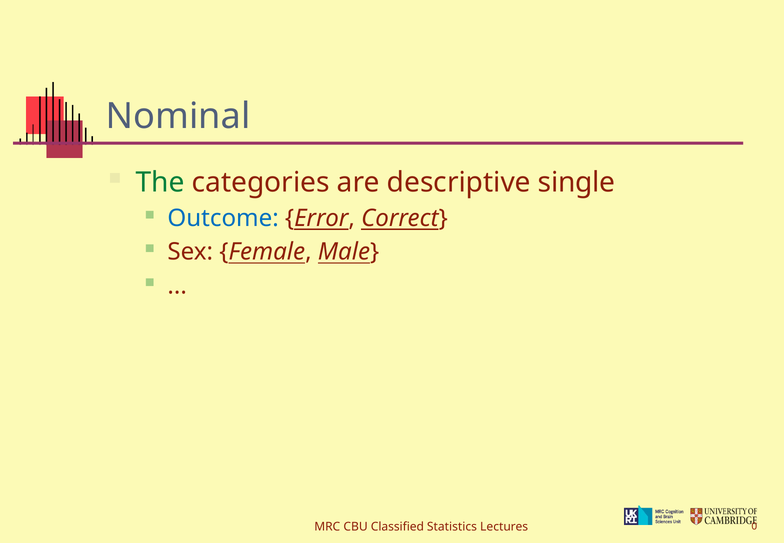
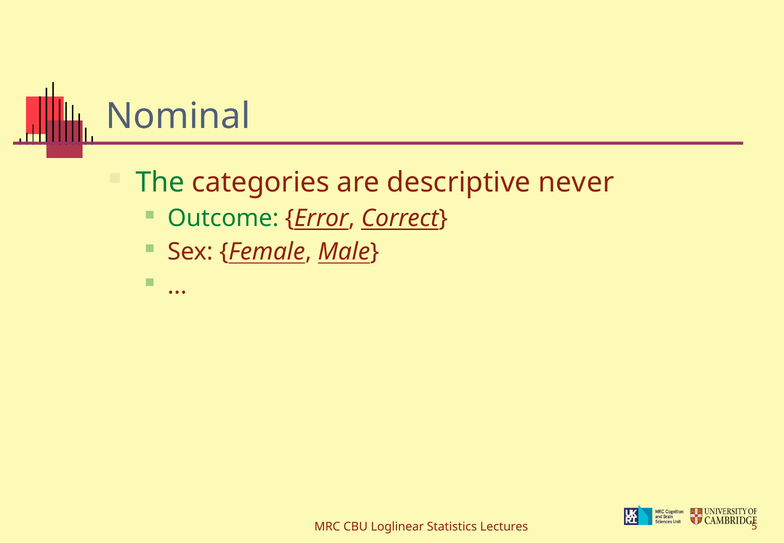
single: single -> never (576, 182)
Outcome colour: blue -> green (223, 218)
Classified: Classified -> Loglinear (397, 527)
0: 0 -> 5 (754, 526)
